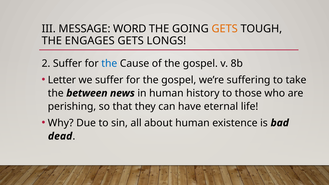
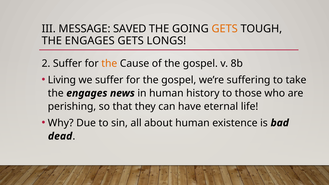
WORD: WORD -> SAVED (130, 29)
the colour: blue -> orange (109, 63)
Letter: Letter -> Living (62, 80)
between: between -> engages (87, 93)
